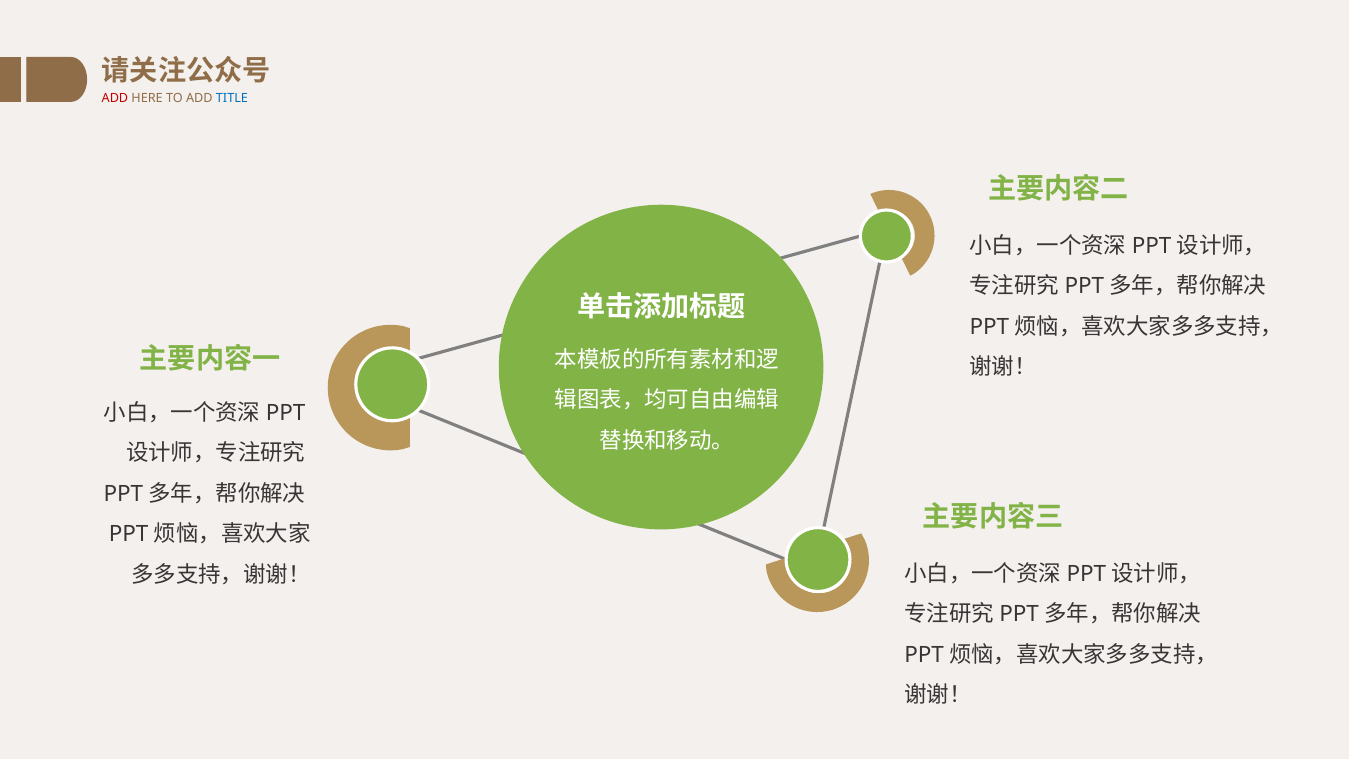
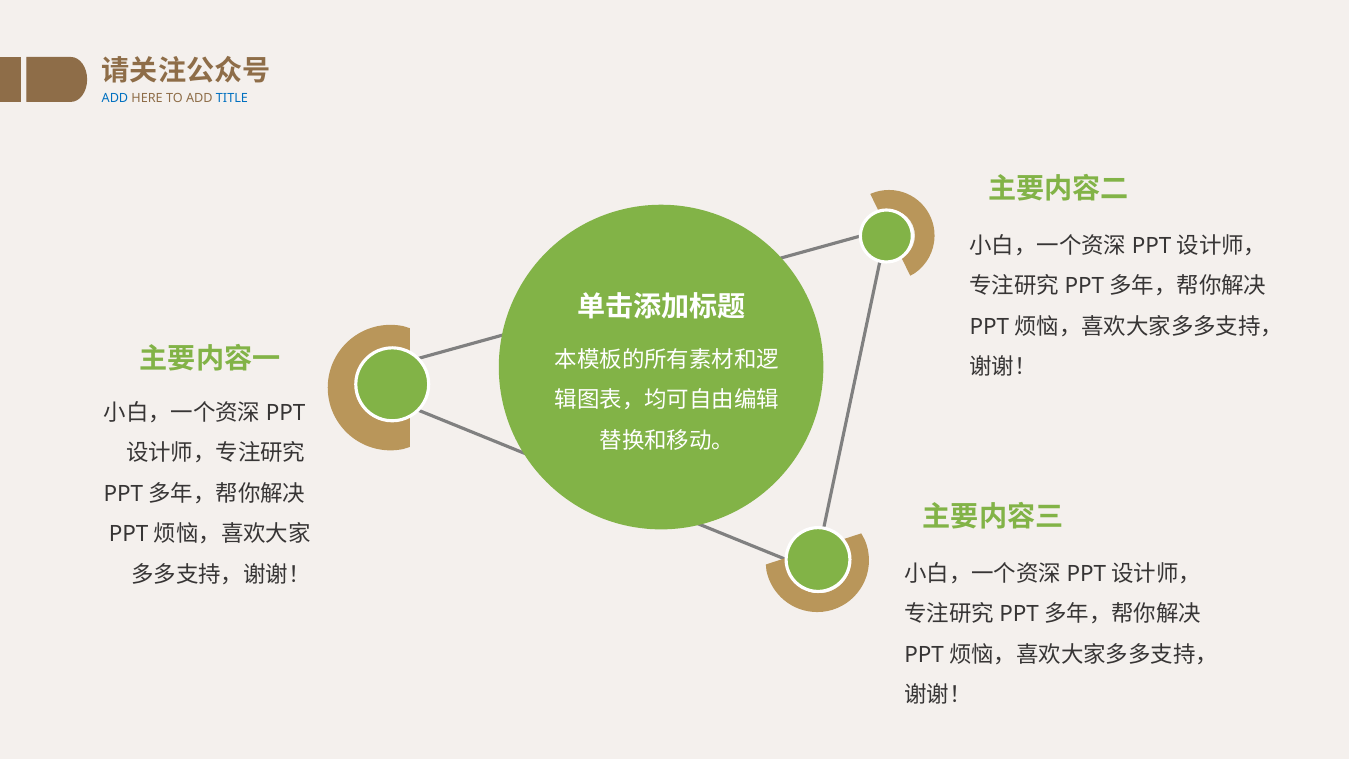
ADD colour: red -> blue (115, 98)
